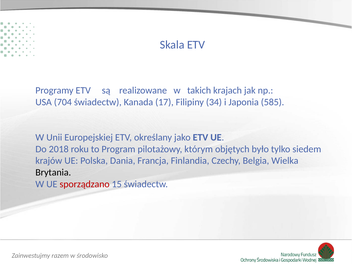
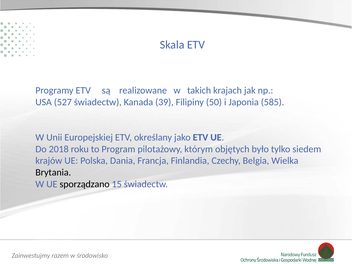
704: 704 -> 527 (63, 102)
17: 17 -> 39 (164, 102)
34: 34 -> 50 (214, 102)
sporządzano colour: red -> black (85, 184)
